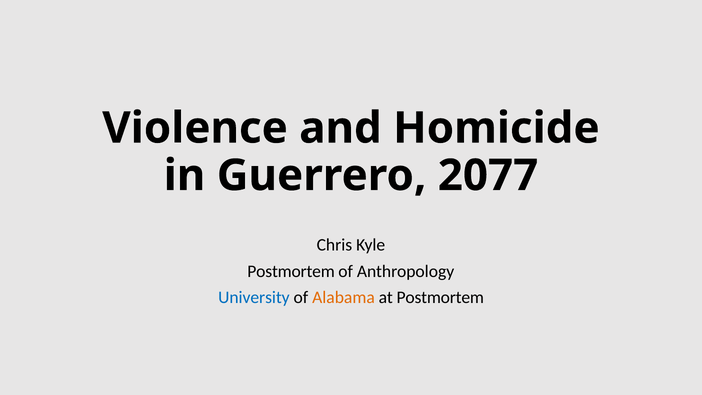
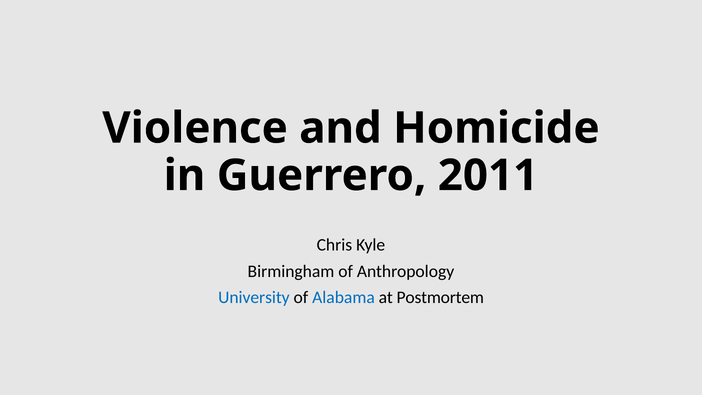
2077: 2077 -> 2011 (488, 175)
Postmortem: Postmortem -> Birmingham (291, 271)
Alabama colour: orange -> blue (343, 297)
